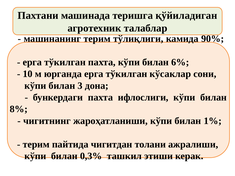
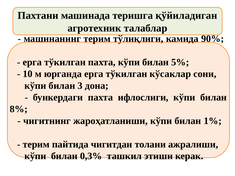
6%: 6% -> 5% (180, 62)
